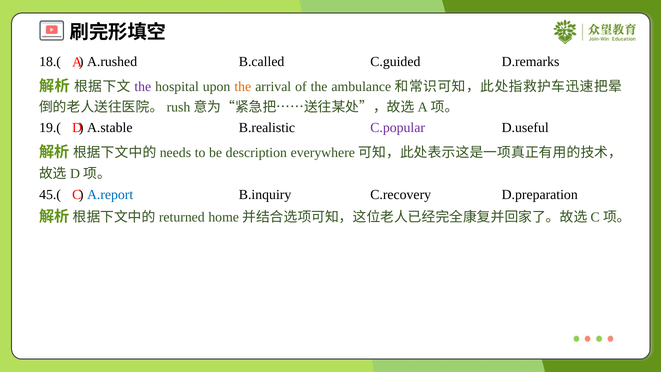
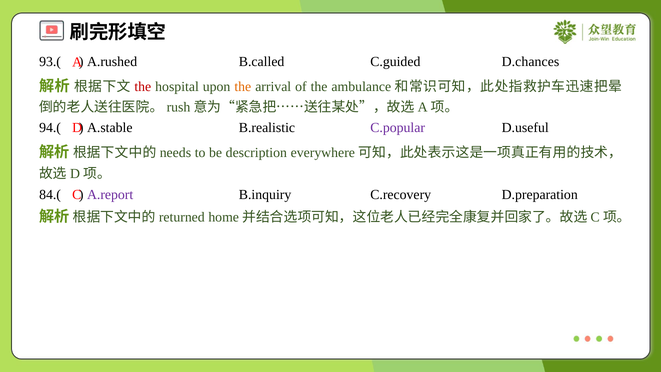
18.(: 18.( -> 93.( (50, 62)
D.remarks: D.remarks -> D.chances (531, 62)
the colour: purple -> red (143, 86)
19.(: 19.( -> 94.( (50, 128)
45.(: 45.( -> 84.( (50, 195)
A.report colour: blue -> purple (110, 195)
